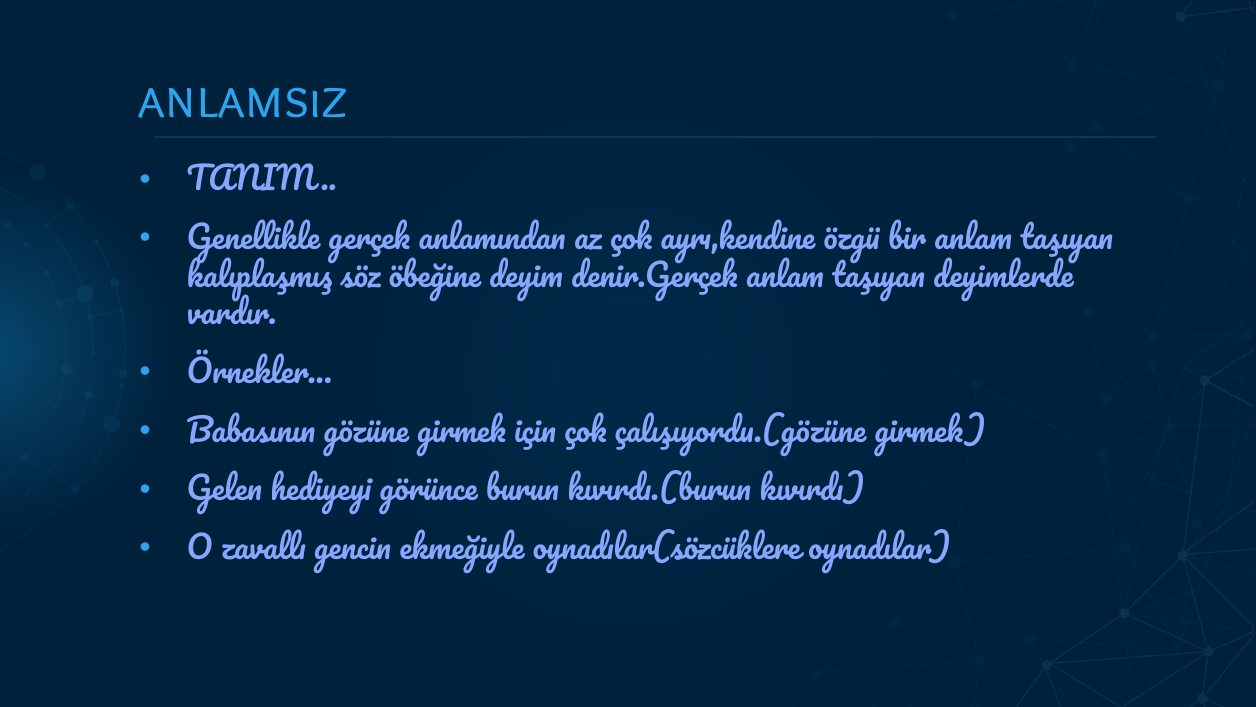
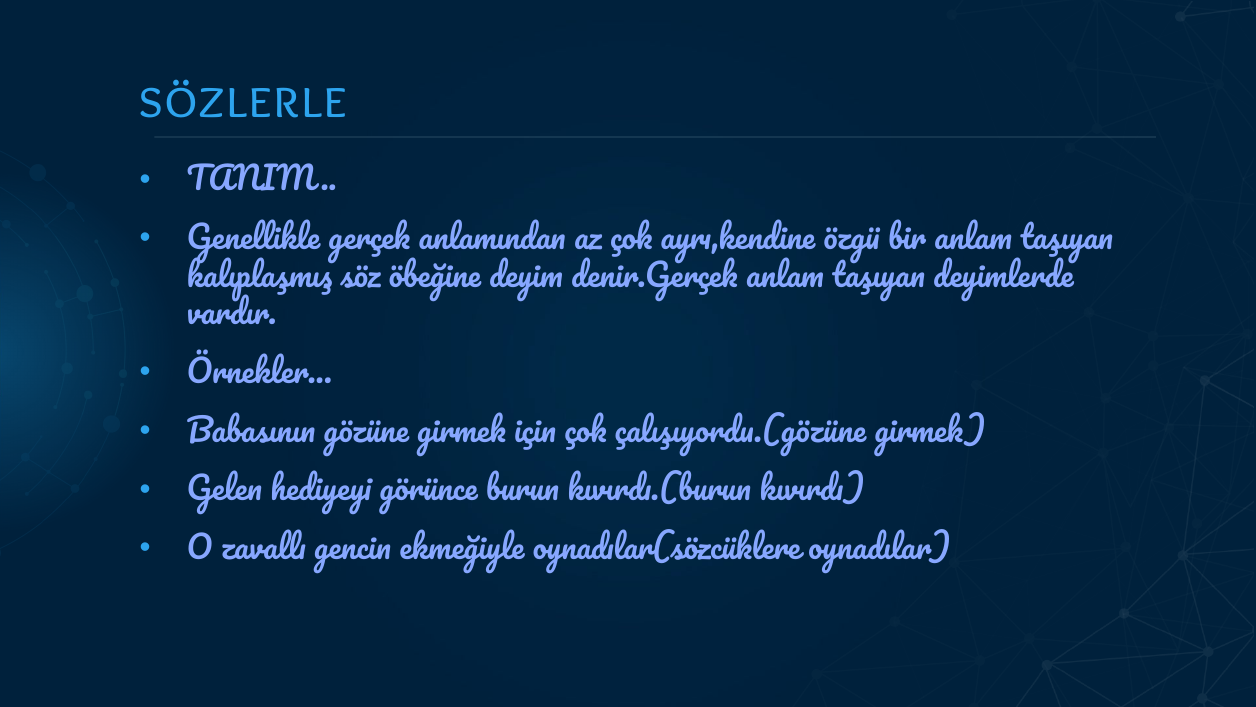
anlamsız: anlamsız -> sözlerle (243, 99)
